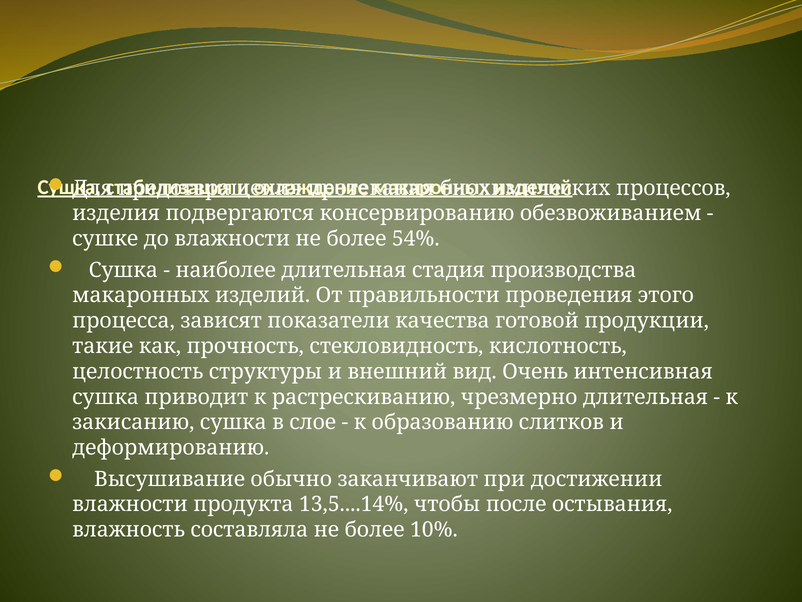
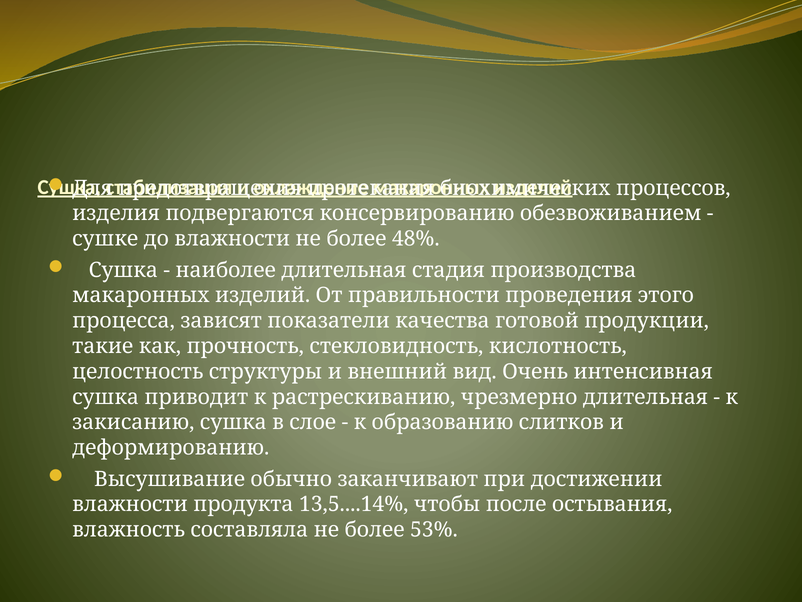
54%: 54% -> 48% (416, 239)
10%: 10% -> 53% (434, 529)
